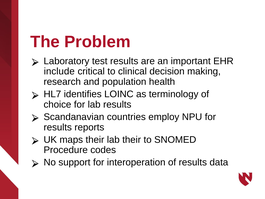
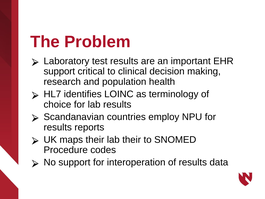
include: include -> support (59, 71)
